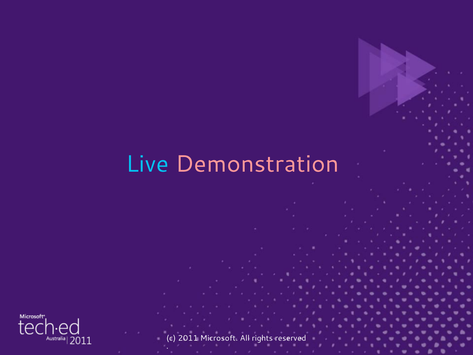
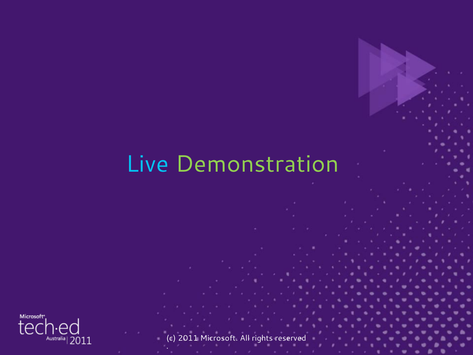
Demonstration colour: pink -> light green (257, 164)
